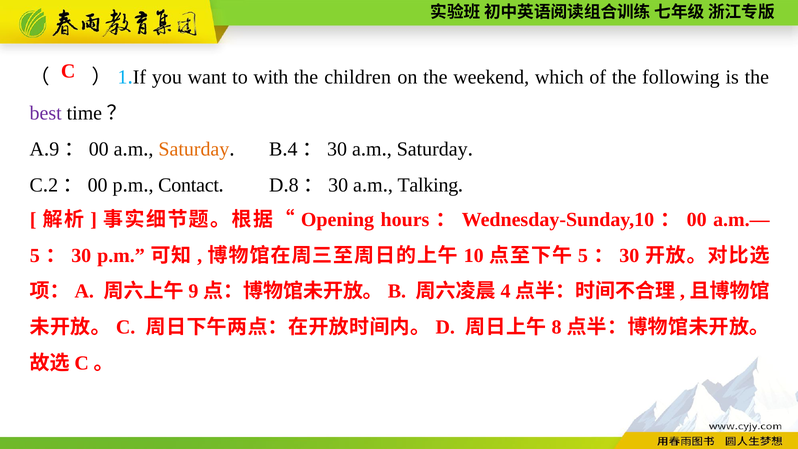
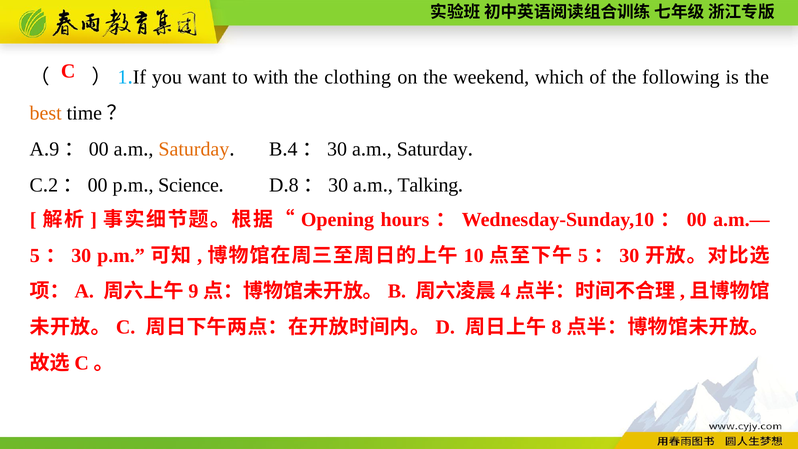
children: children -> clothing (358, 77)
best colour: purple -> orange (46, 113)
Contact: Contact -> Science (189, 185)
